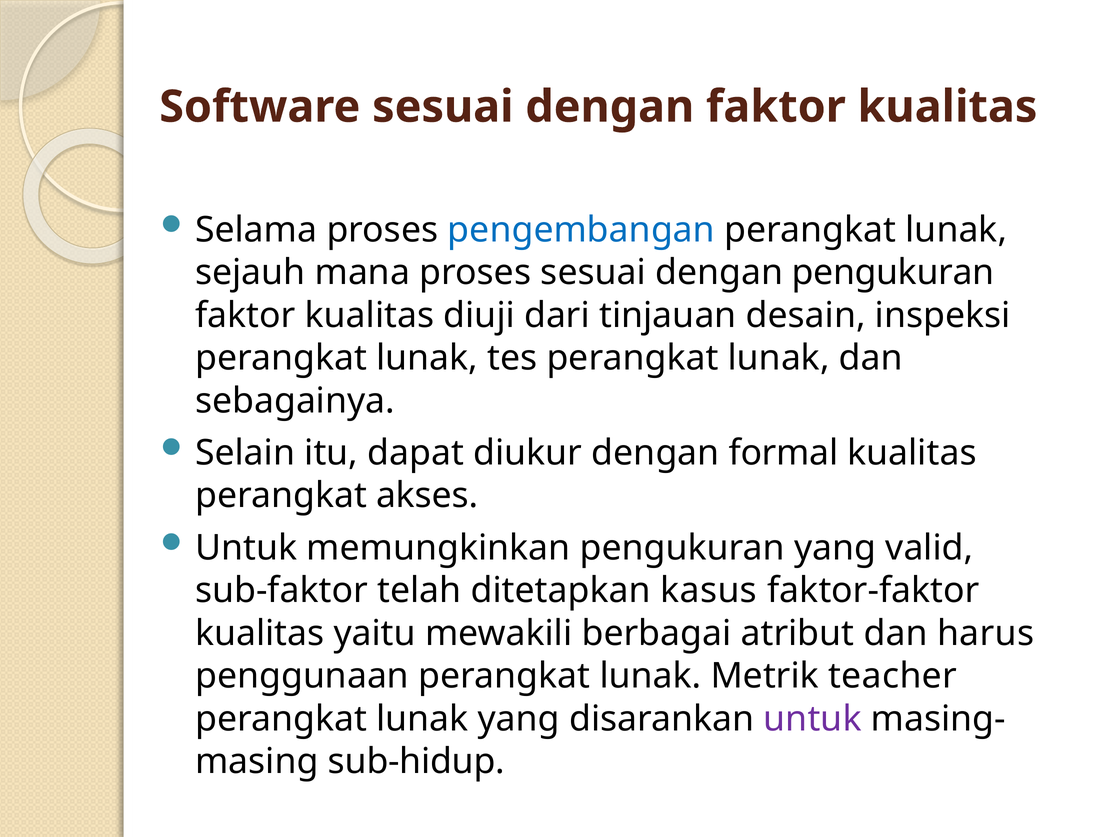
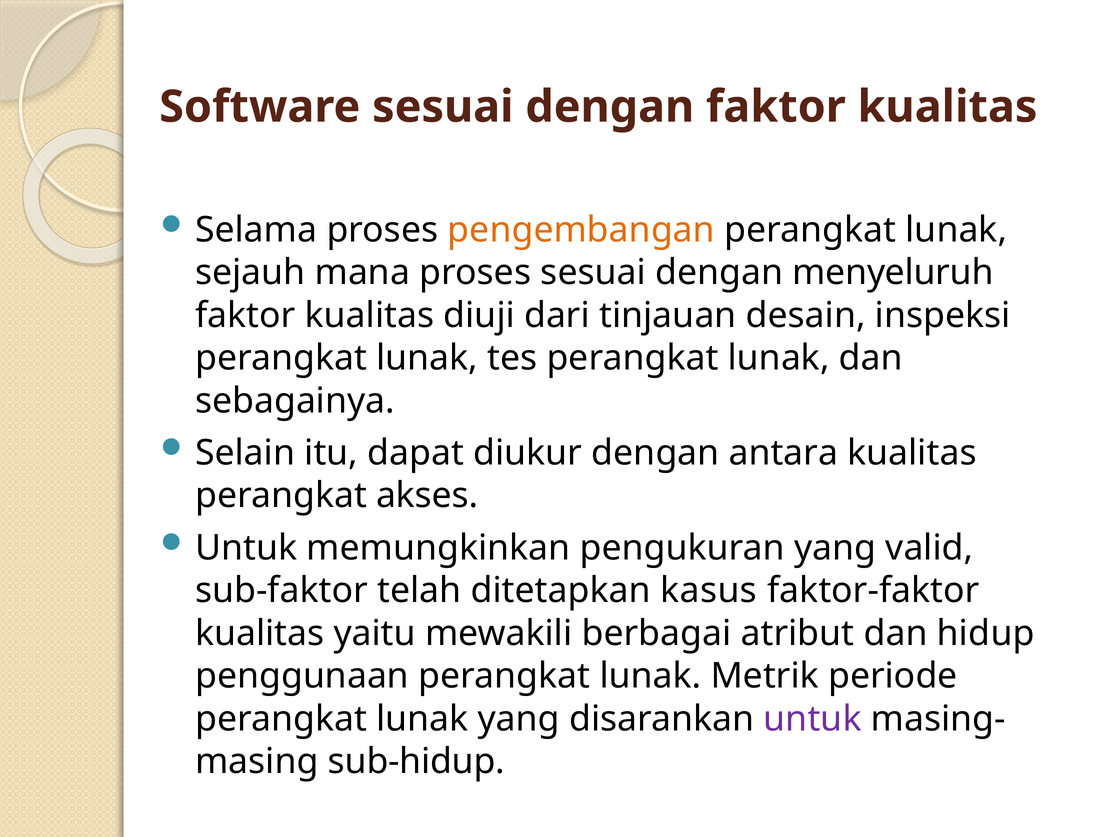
pengembangan colour: blue -> orange (581, 230)
dengan pengukuran: pengukuran -> menyeluruh (893, 273)
formal: formal -> antara (783, 453)
harus: harus -> hidup (986, 633)
teacher: teacher -> periode (893, 676)
